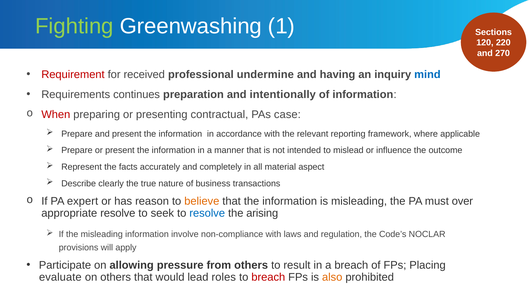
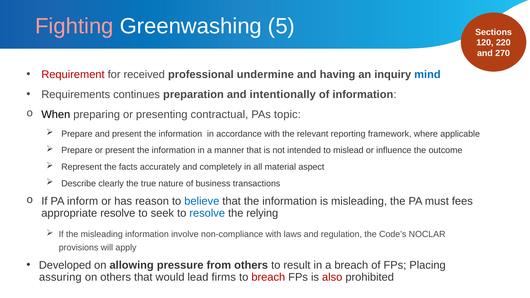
Fighting colour: light green -> pink (74, 26)
1: 1 -> 5 (281, 26)
When colour: red -> black (56, 114)
case: case -> topic (287, 114)
expert: expert -> inform (83, 201)
believe colour: orange -> blue (202, 201)
over: over -> fees (462, 201)
arising: arising -> relying (262, 213)
Participate: Participate -> Developed (65, 265)
evaluate: evaluate -> assuring (60, 277)
roles: roles -> firms (224, 277)
also colour: orange -> red (332, 277)
